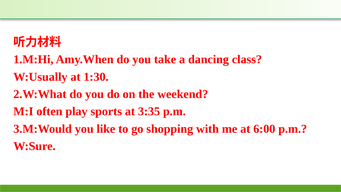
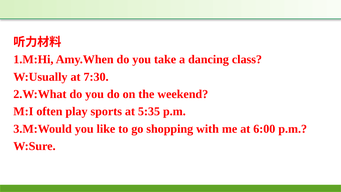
1:30: 1:30 -> 7:30 (96, 77)
3:35: 3:35 -> 5:35 (149, 111)
